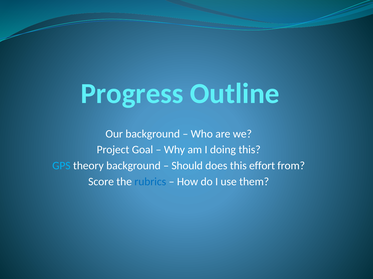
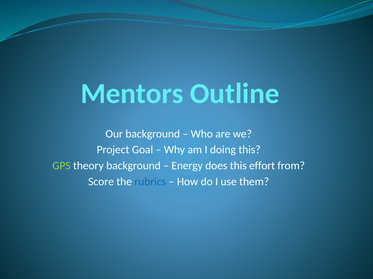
Progress: Progress -> Mentors (132, 94)
GPS colour: light blue -> light green (61, 166)
Should: Should -> Energy (187, 166)
